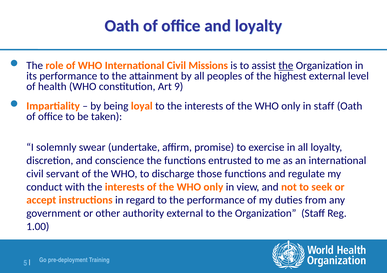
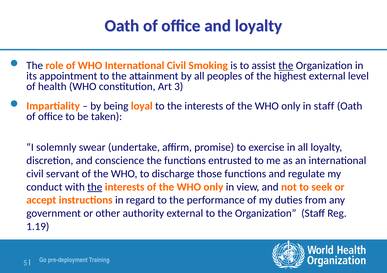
Missions: Missions -> Smoking (208, 66)
its performance: performance -> appointment (68, 76)
9: 9 -> 3 (179, 87)
the underline: none -> present (95, 187)
1.00: 1.00 -> 1.19 (38, 227)
